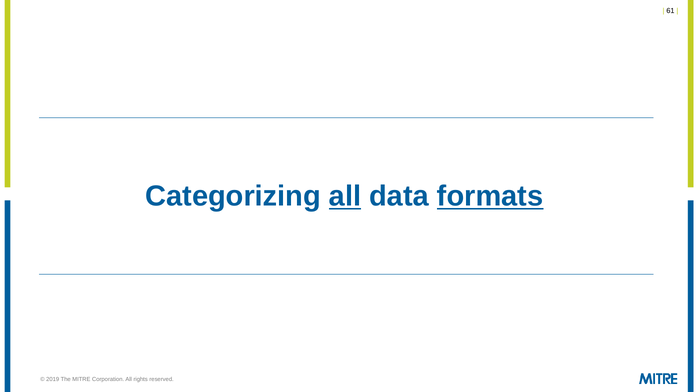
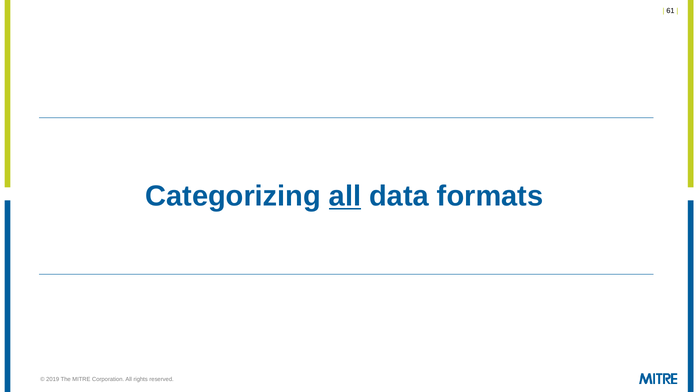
formats underline: present -> none (490, 196)
